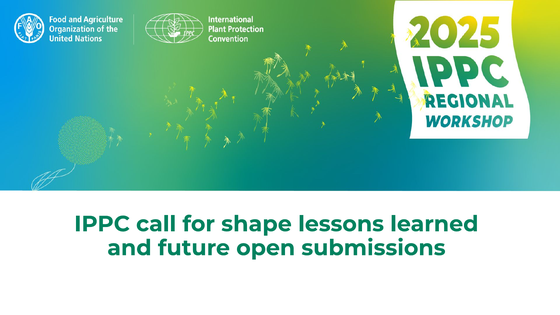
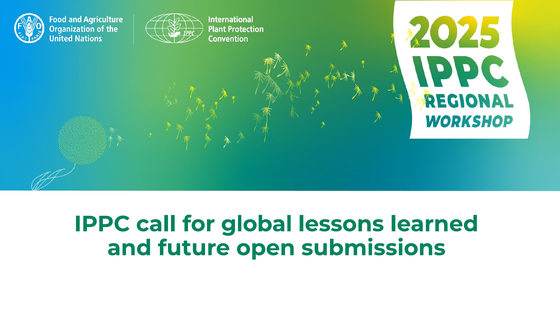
shape: shape -> global (257, 224)
